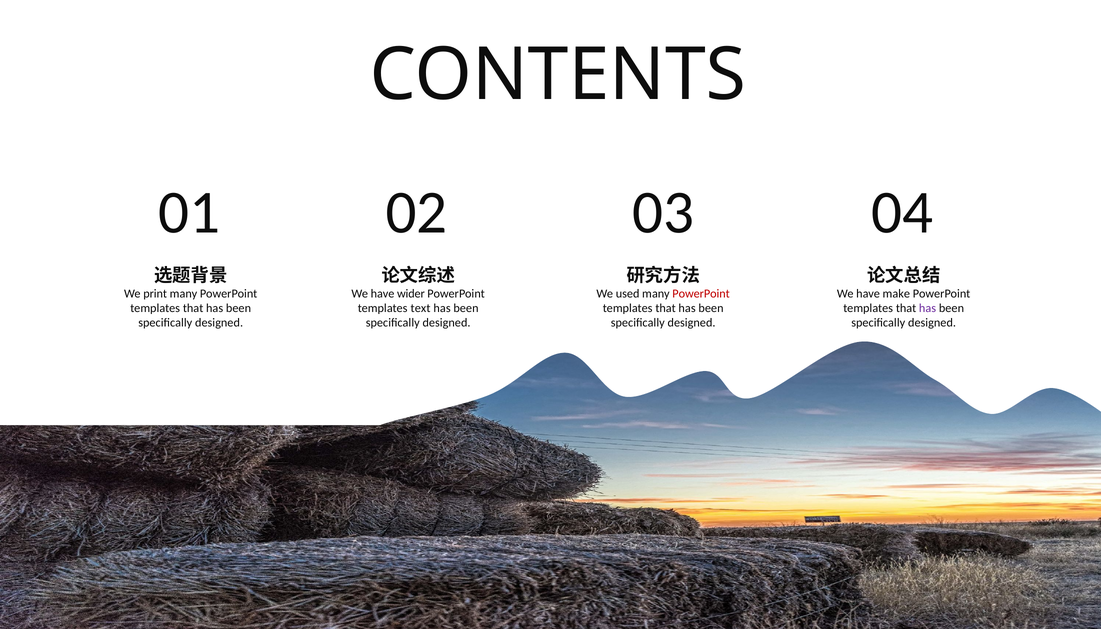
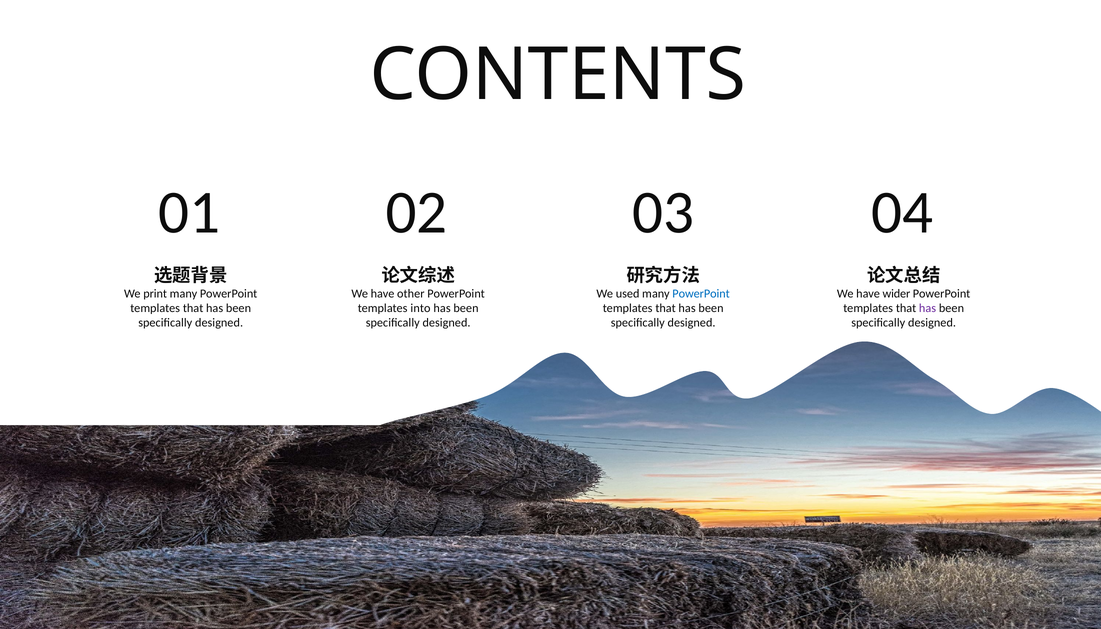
wider: wider -> other (411, 293)
PowerPoint colour: red -> blue (701, 293)
make: make -> wider (896, 293)
text: text -> into (421, 308)
